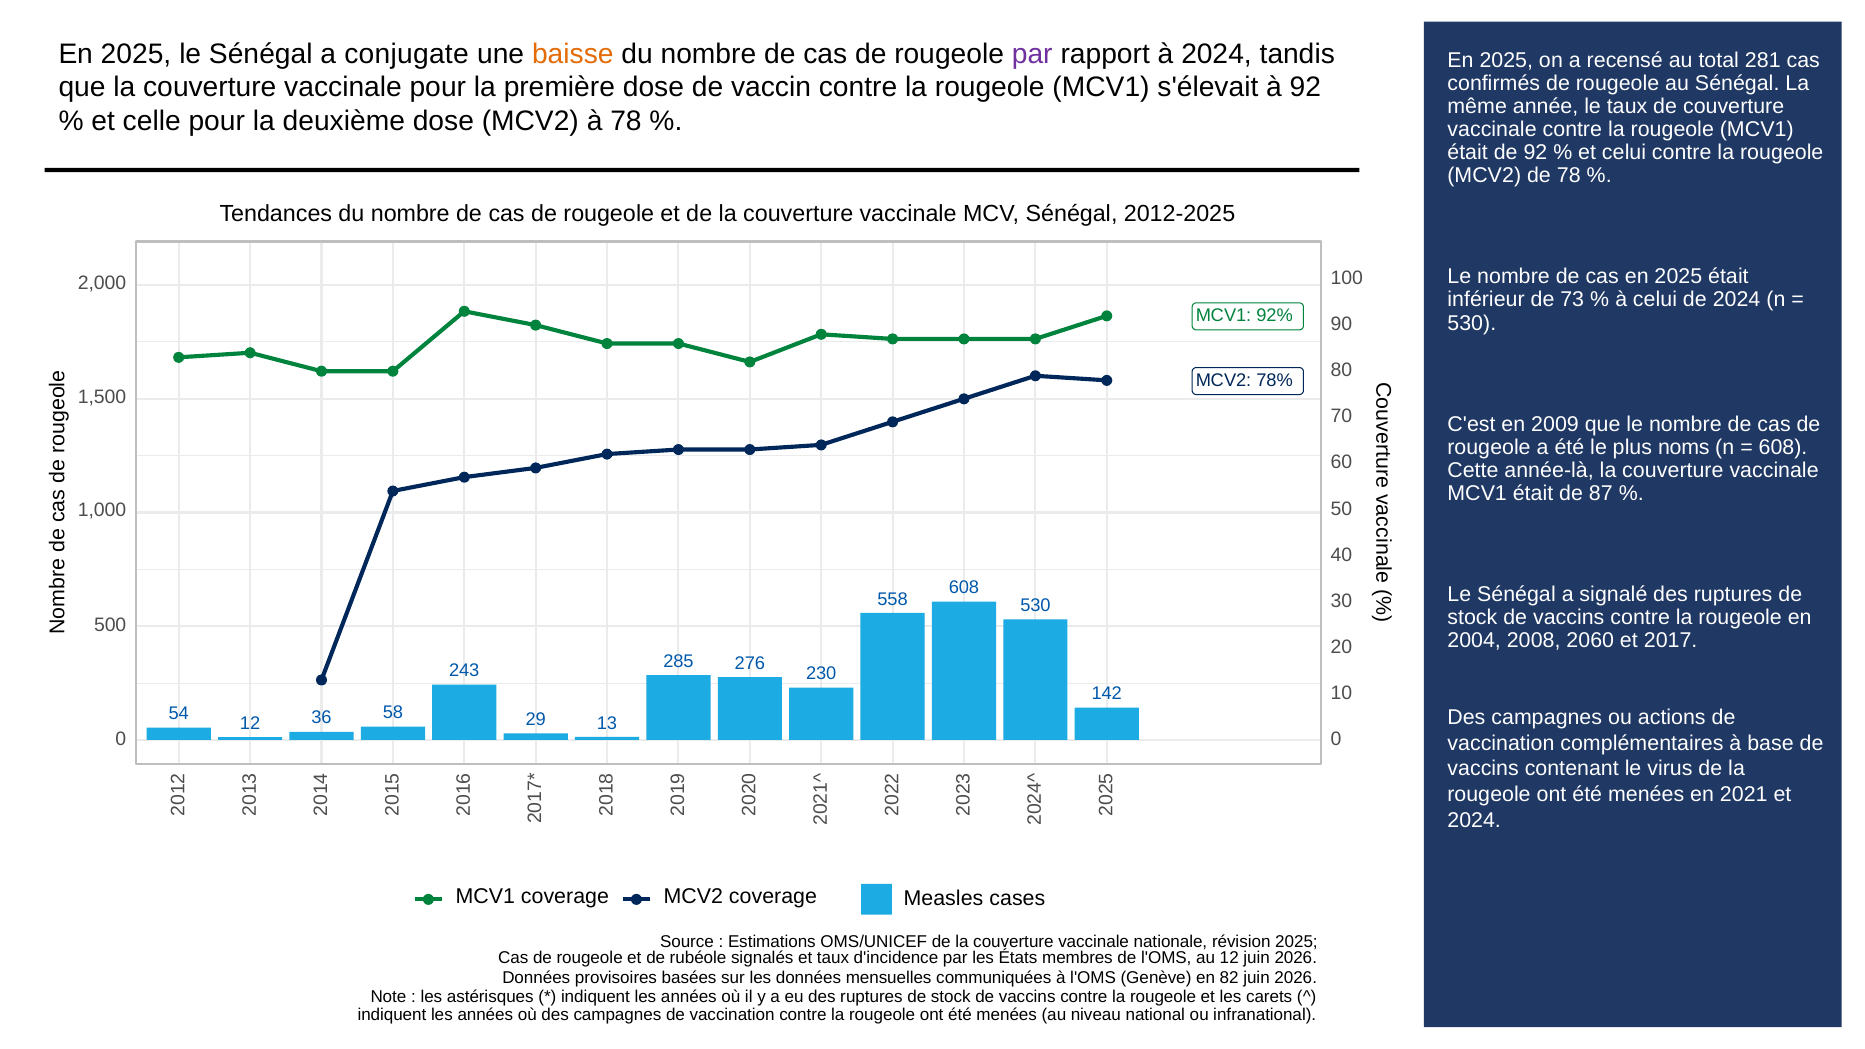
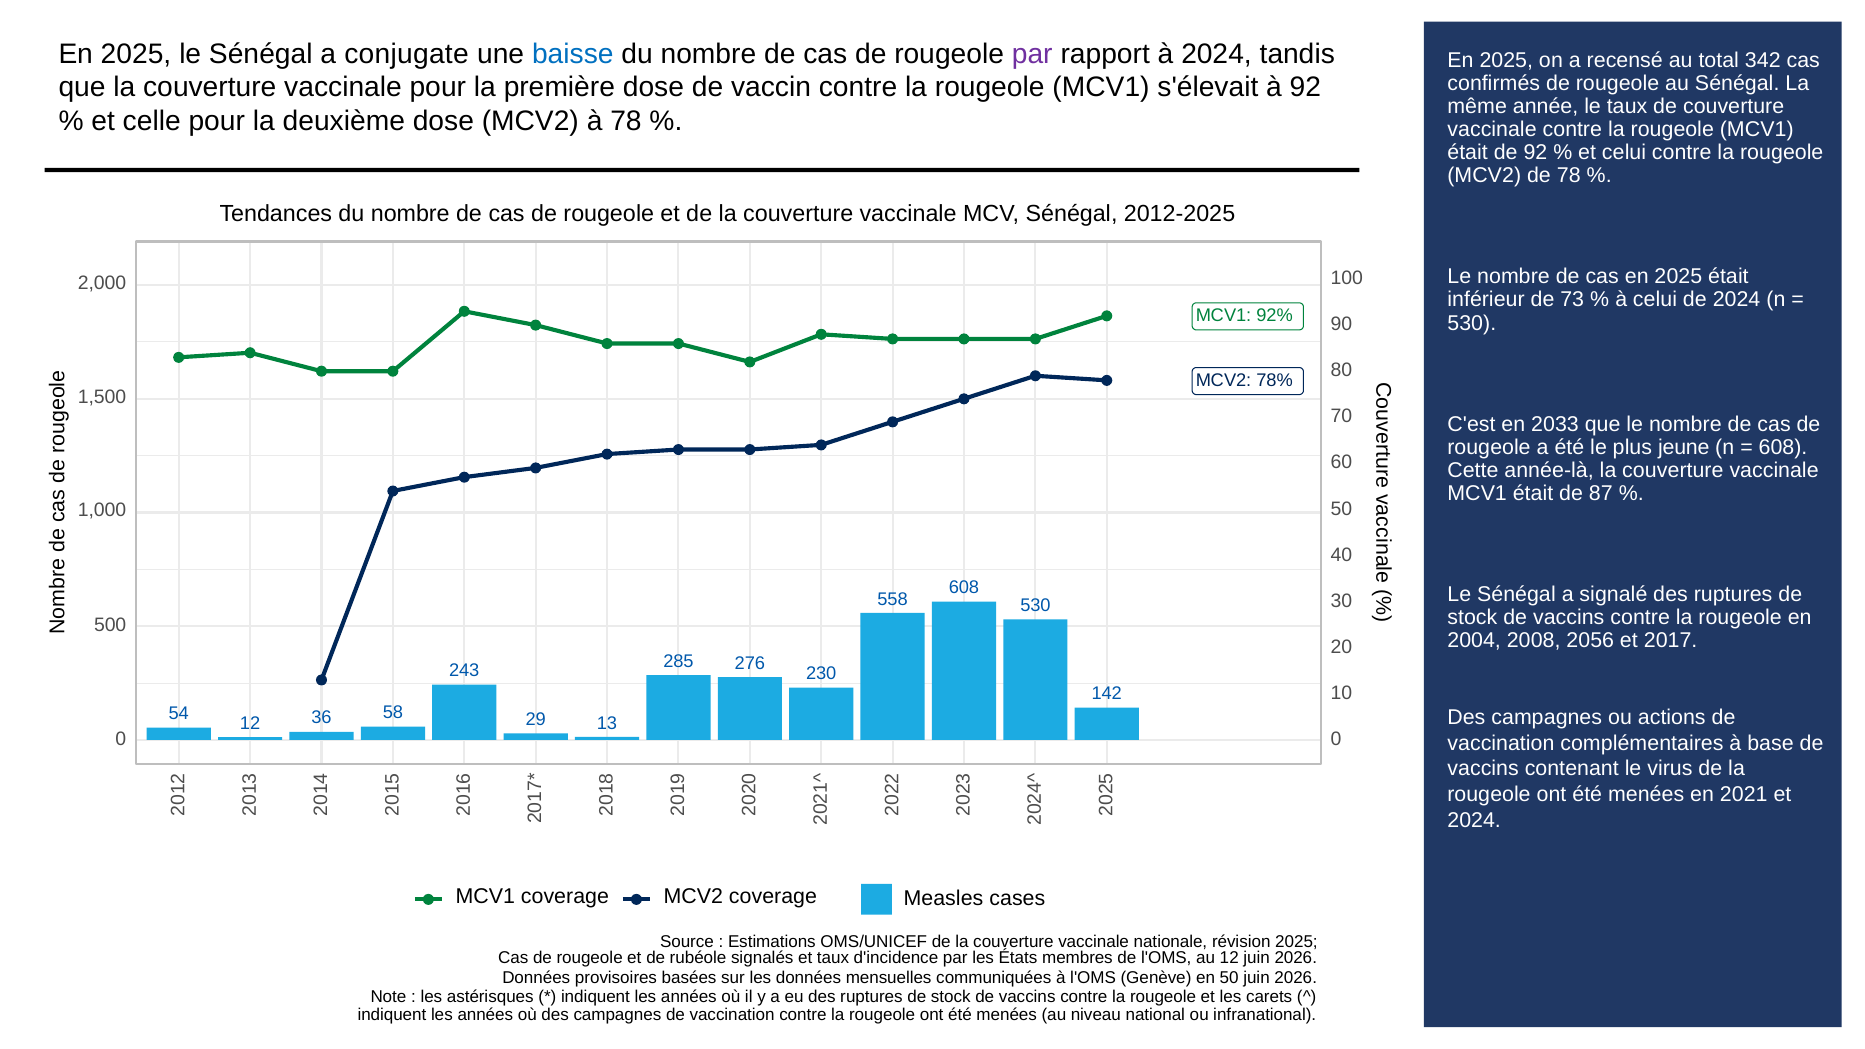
baisse colour: orange -> blue (573, 54)
281: 281 -> 342 (1763, 60)
2009: 2009 -> 2033 (1555, 424)
noms: noms -> jeune (1684, 447)
2060: 2060 -> 2056 (1590, 641)
en 82: 82 -> 50 (1229, 978)
